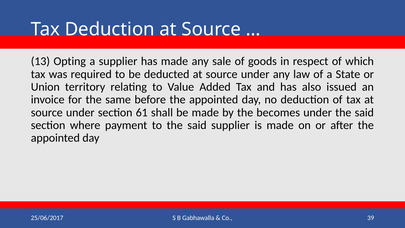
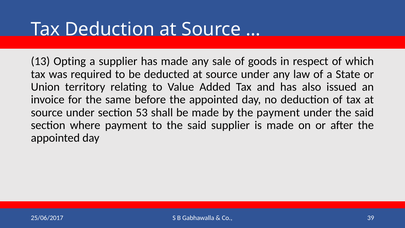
61: 61 -> 53 (142, 112)
the becomes: becomes -> payment (278, 112)
